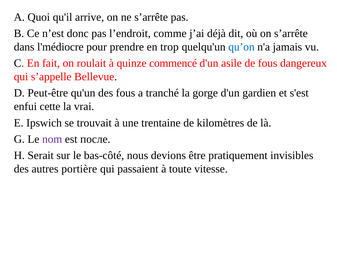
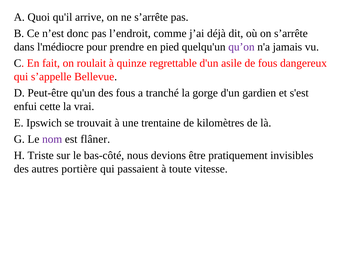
trop: trop -> pied (170, 47)
qu’on colour: blue -> purple (241, 47)
commencé: commencé -> regrettable (173, 63)
после: после -> flâner (95, 139)
Serait: Serait -> Triste (41, 155)
